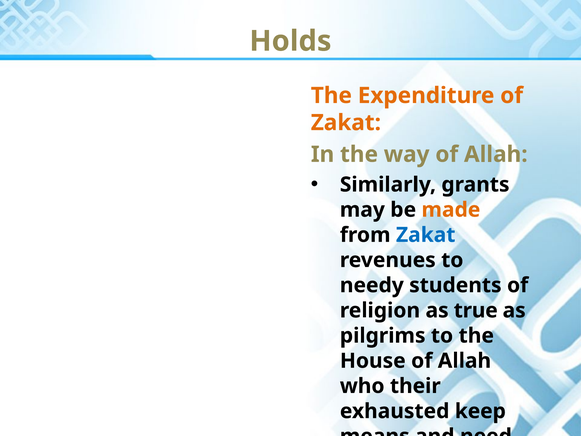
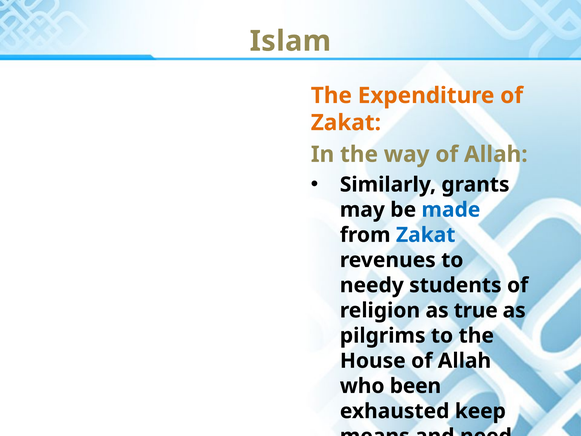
Holds: Holds -> Islam (290, 41)
made colour: orange -> blue (451, 210)
their: their -> been (415, 386)
